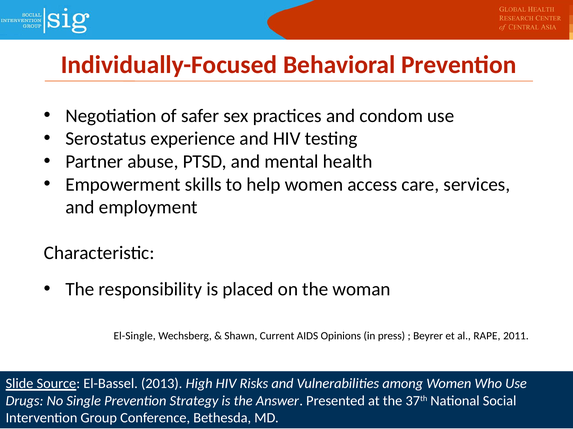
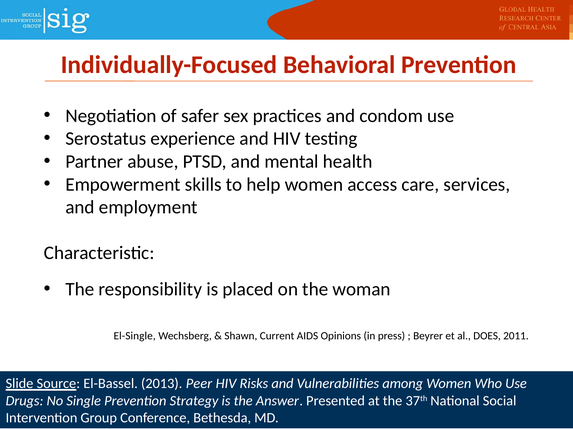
RAPE: RAPE -> DOES (487, 336)
High: High -> Peer (199, 384)
